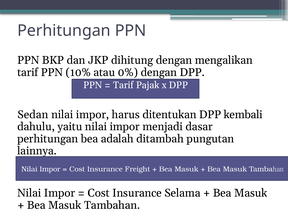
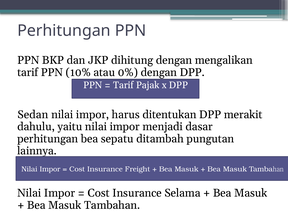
kembali: kembali -> merakit (243, 115)
adalah: adalah -> sepatu (117, 139)
